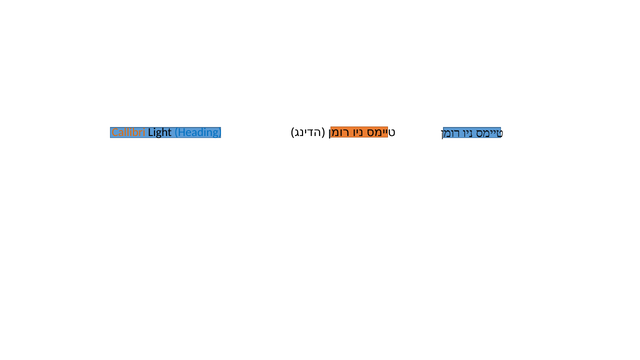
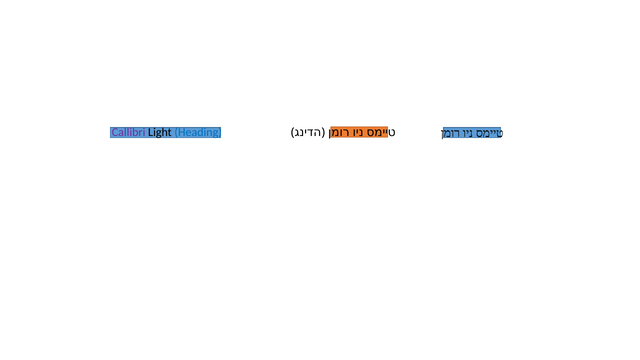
Callibri colour: orange -> purple (129, 132)
